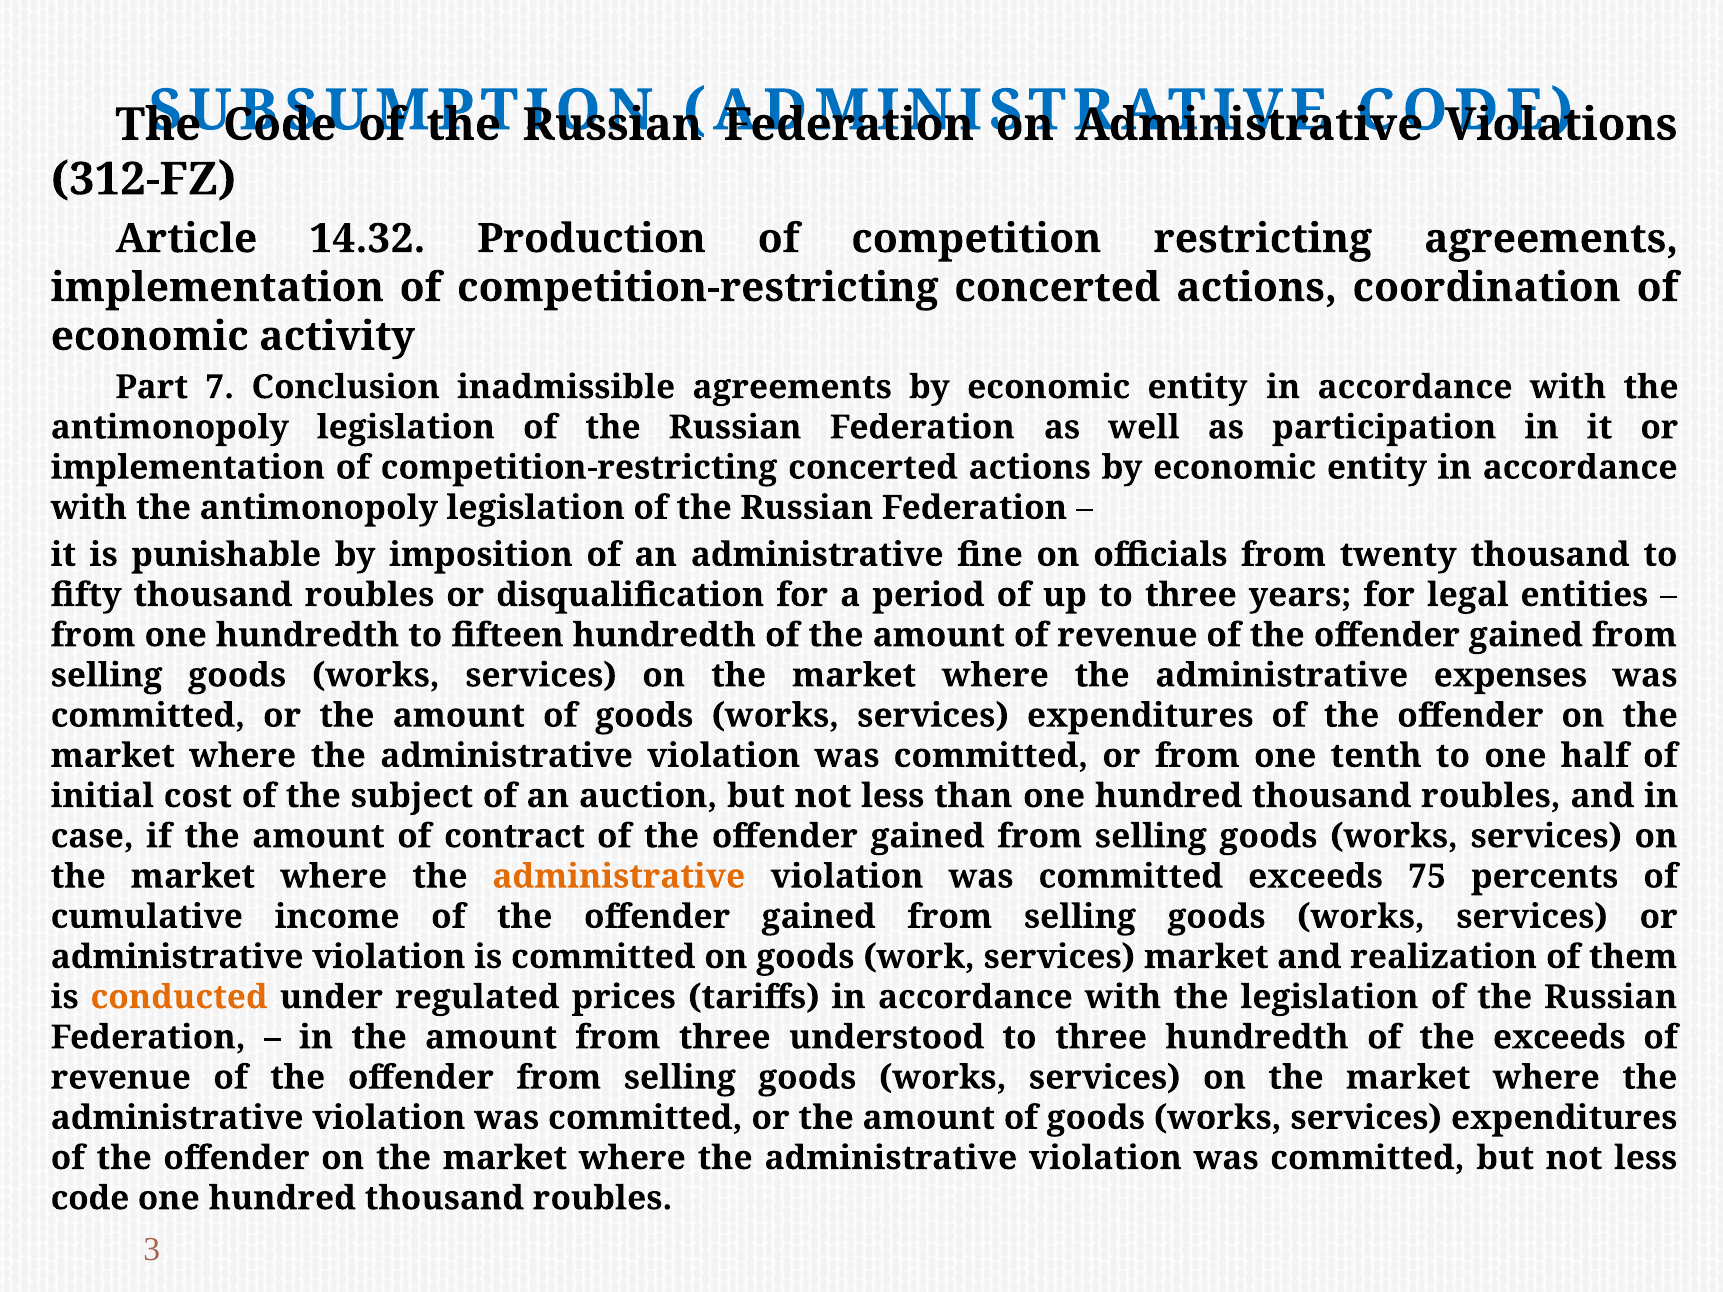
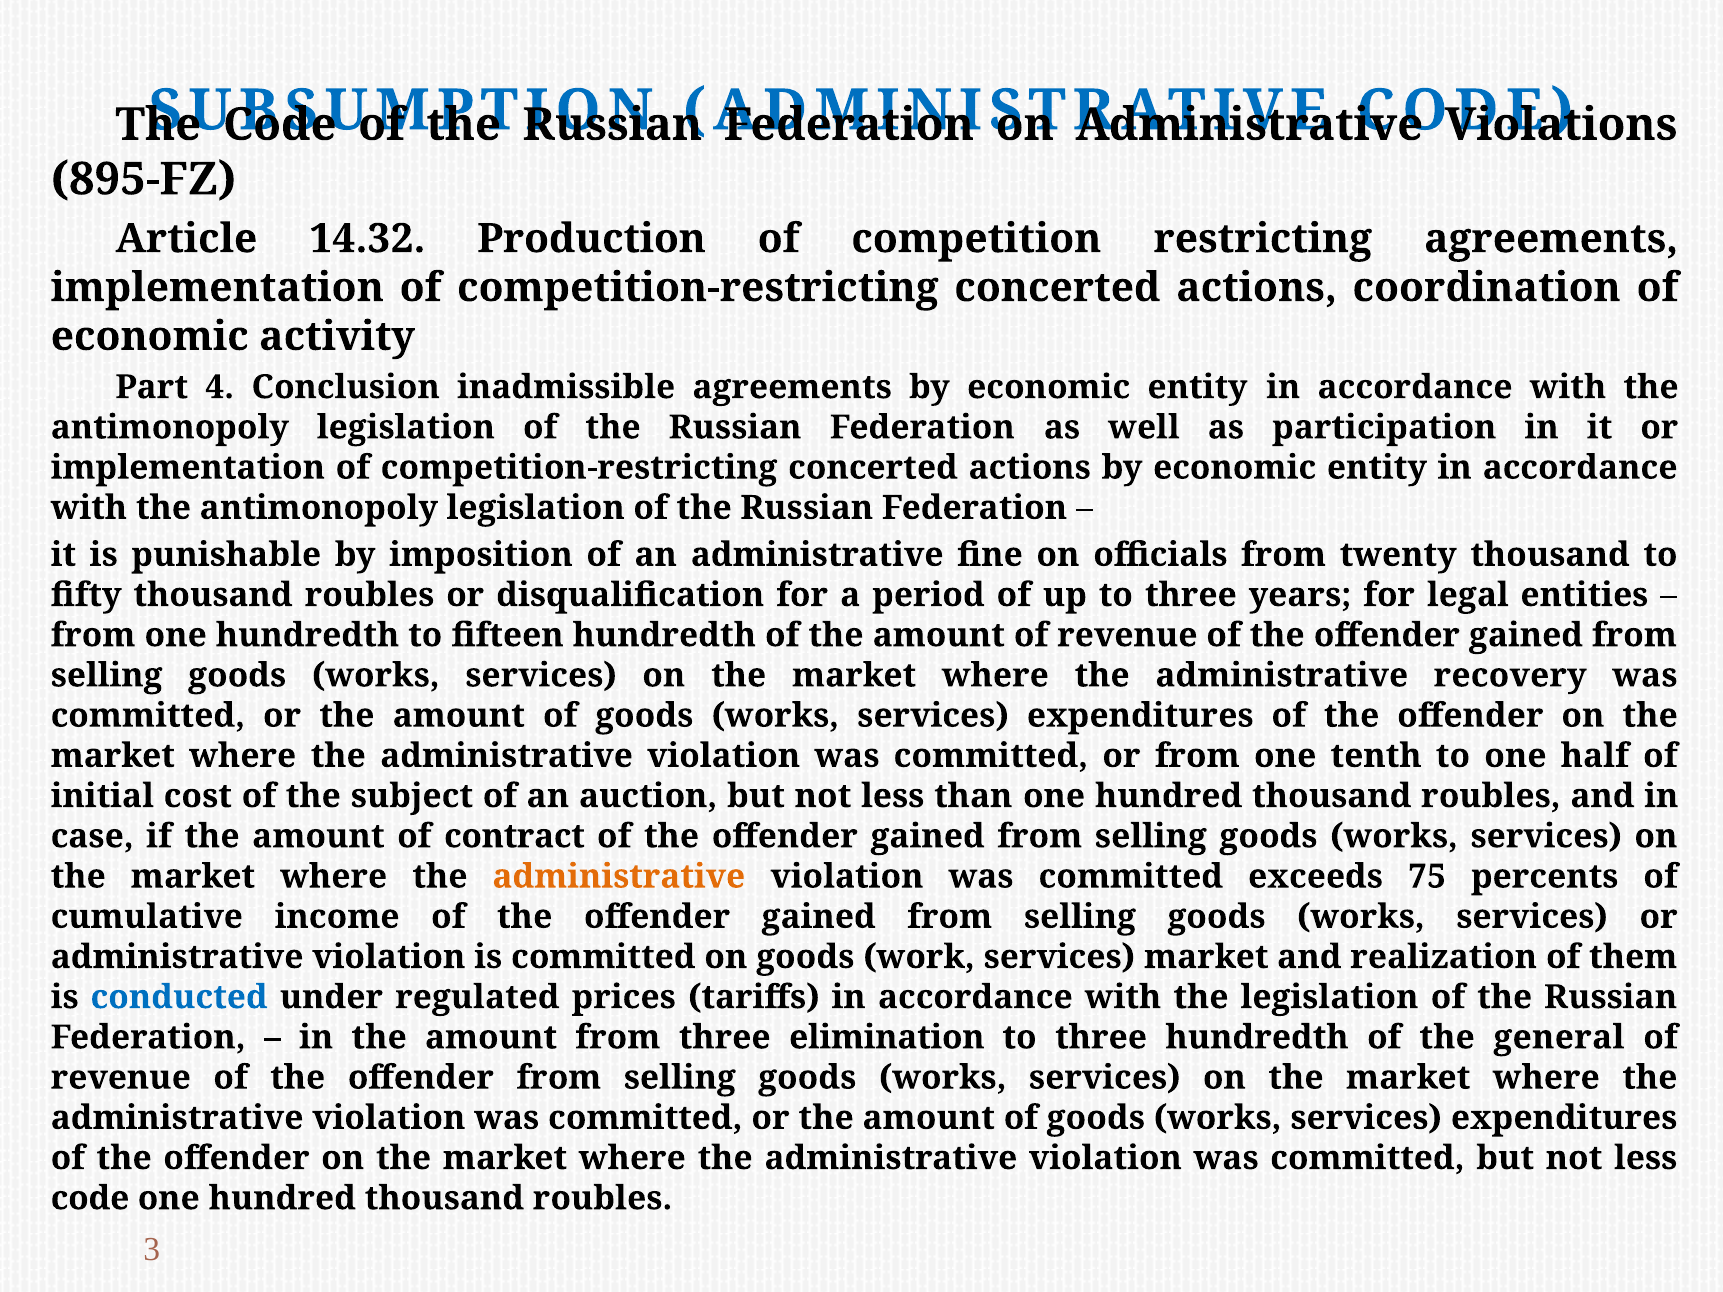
312-FZ: 312-FZ -> 895-FZ (143, 179)
7: 7 -> 4 (220, 387)
expenses: expenses -> recovery (1510, 676)
conducted colour: orange -> blue (179, 997)
understood: understood -> elimination (887, 1038)
the exceeds: exceeds -> general (1559, 1038)
